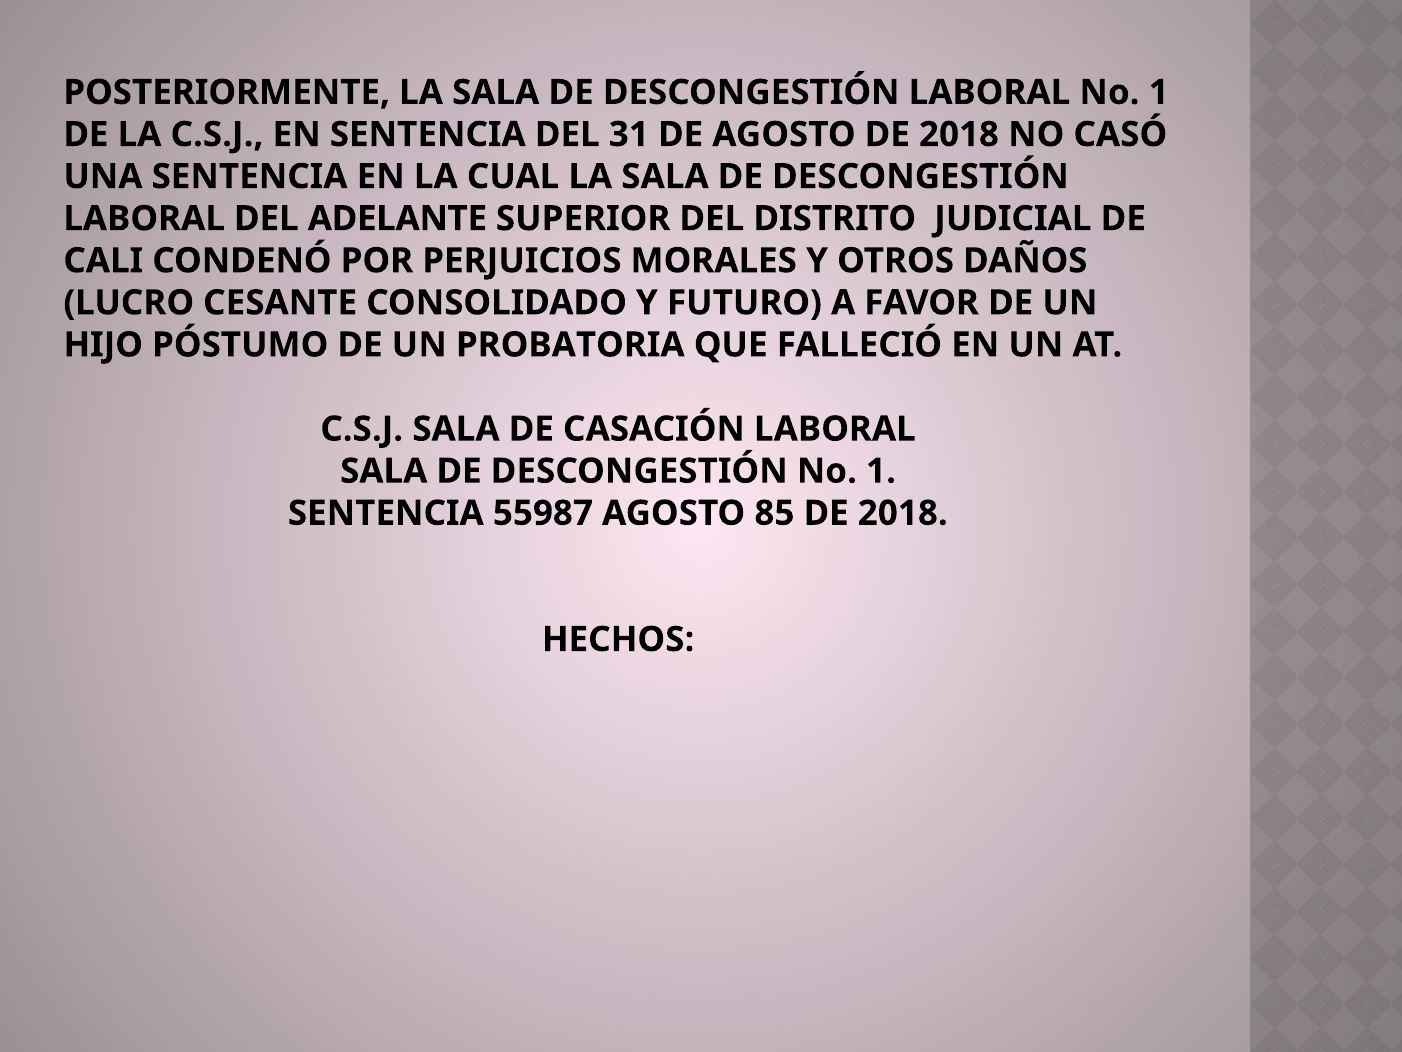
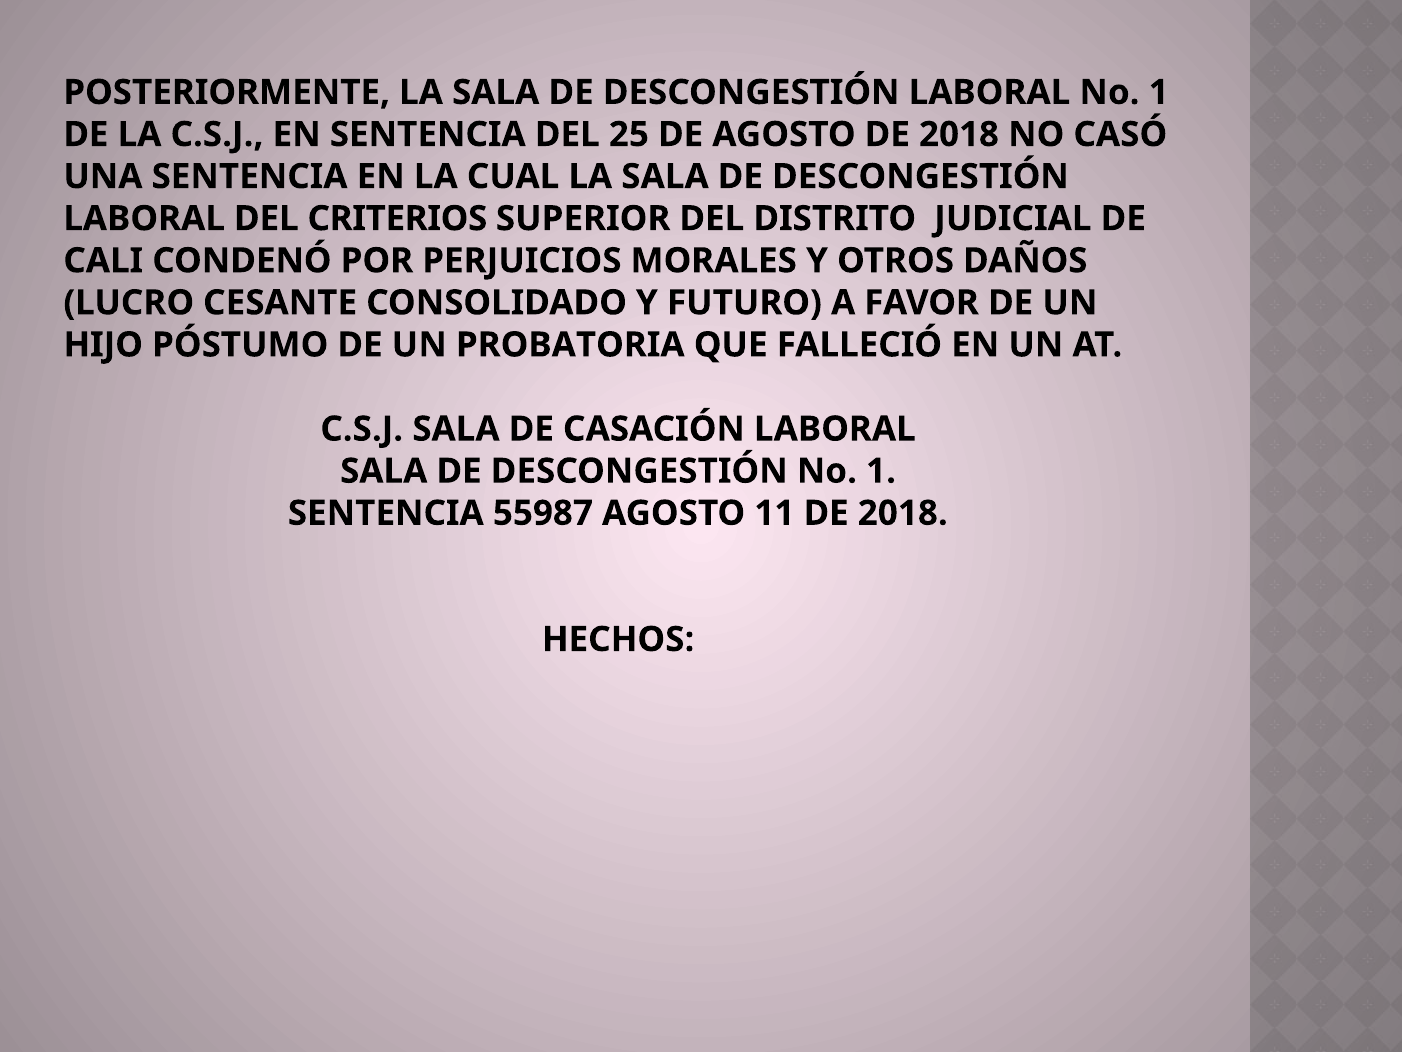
31: 31 -> 25 (629, 134)
ADELANTE: ADELANTE -> CRITERIOS (397, 219)
85: 85 -> 11 (774, 513)
